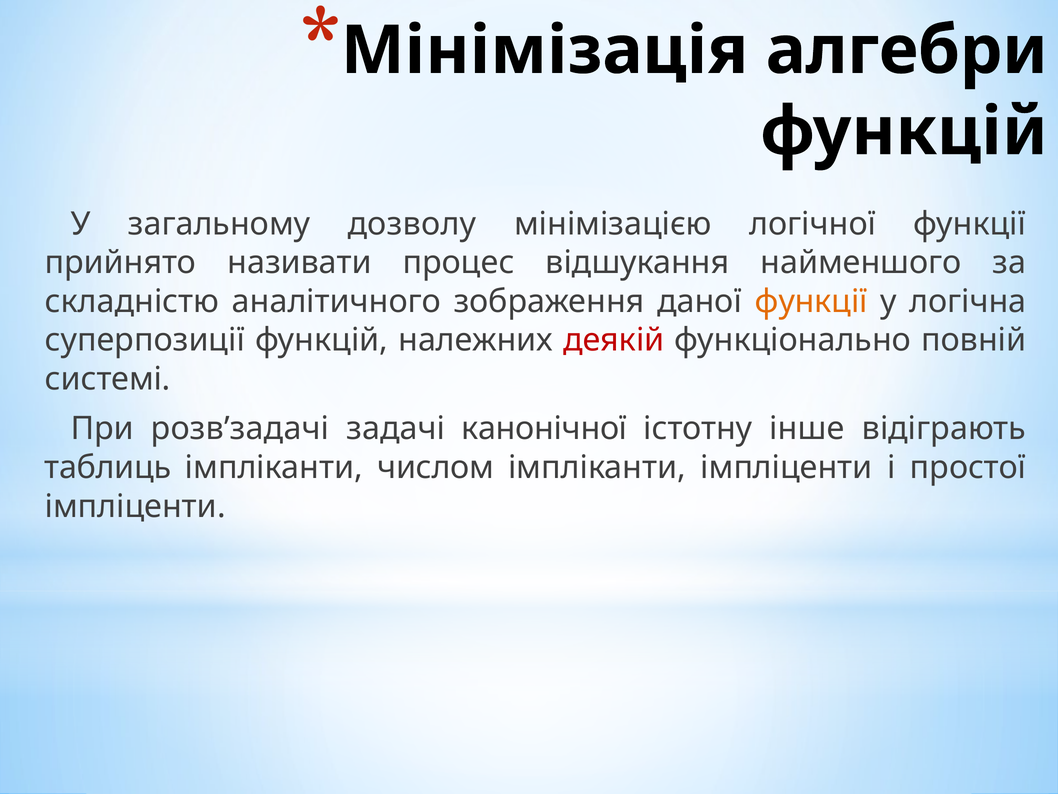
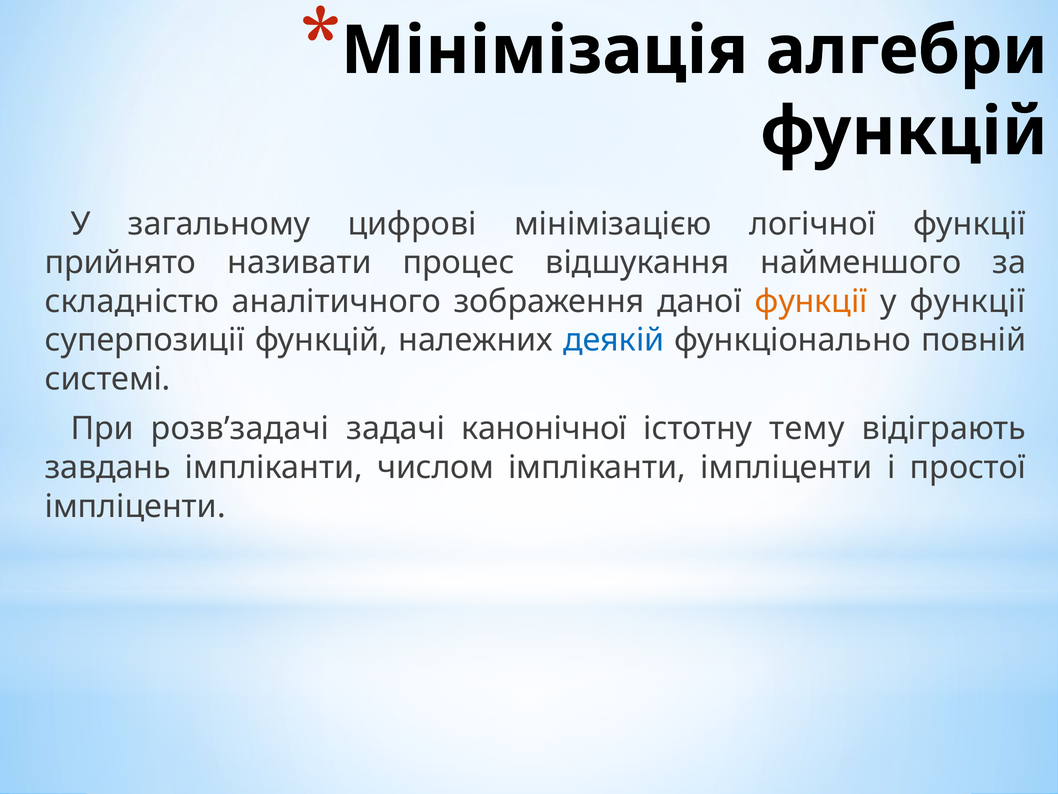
дозволу: дозволу -> цифрові (412, 224)
у логічна: логічна -> функції (968, 301)
деякій colour: red -> blue (614, 340)
інше: інше -> тему (807, 428)
таблиць: таблиць -> завдань (108, 467)
